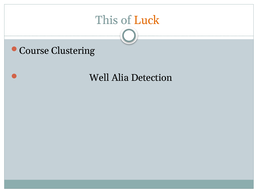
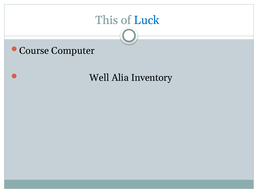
Luck colour: orange -> blue (147, 20)
Clustering: Clustering -> Computer (73, 51)
Detection: Detection -> Inventory (152, 78)
